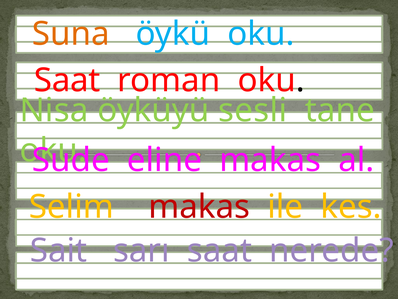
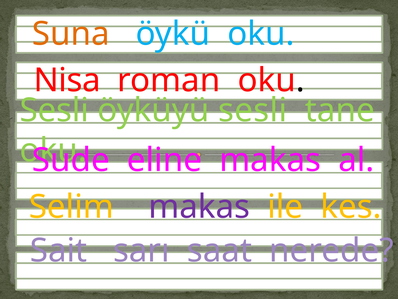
Saat: Saat -> Nisa (67, 80)
Nisa: Nisa -> Sesli (54, 110)
makas colour: red -> purple (199, 207)
